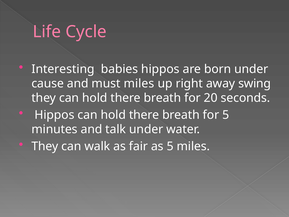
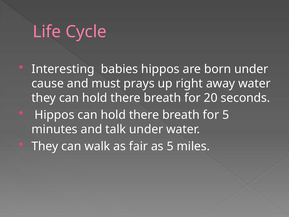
must miles: miles -> prays (139, 83)
away swing: swing -> water (254, 83)
